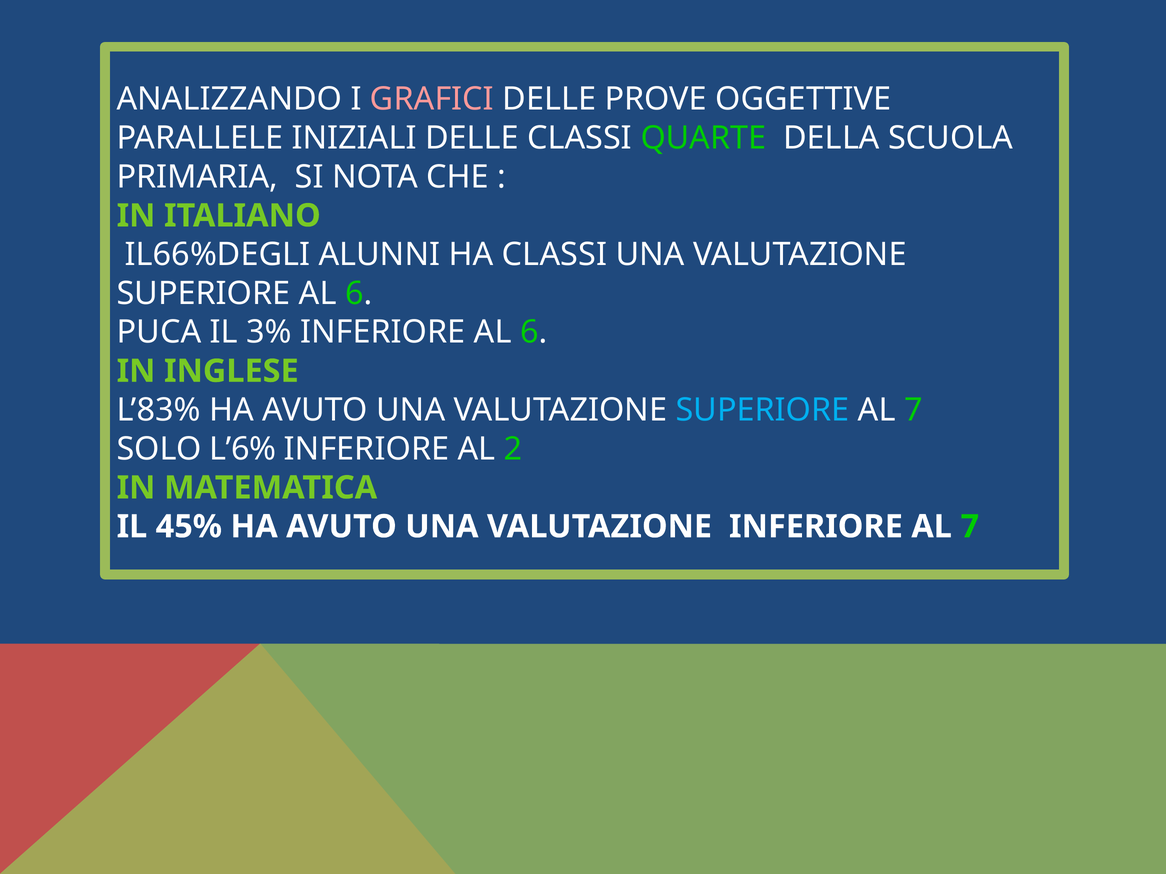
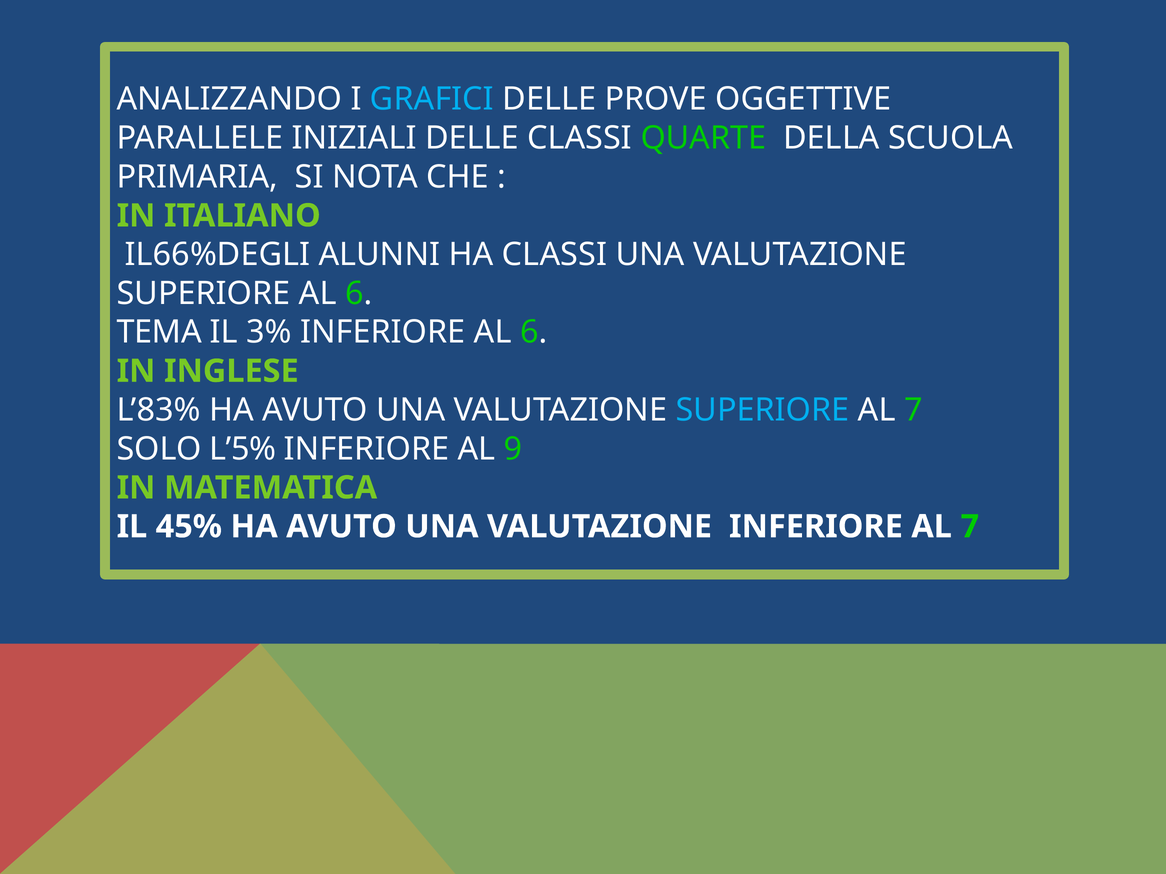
GRAFICI colour: pink -> light blue (432, 99)
PUCA: PUCA -> TEMA (159, 332)
L’6%: L’6% -> L’5% (243, 449)
2: 2 -> 9 (513, 449)
